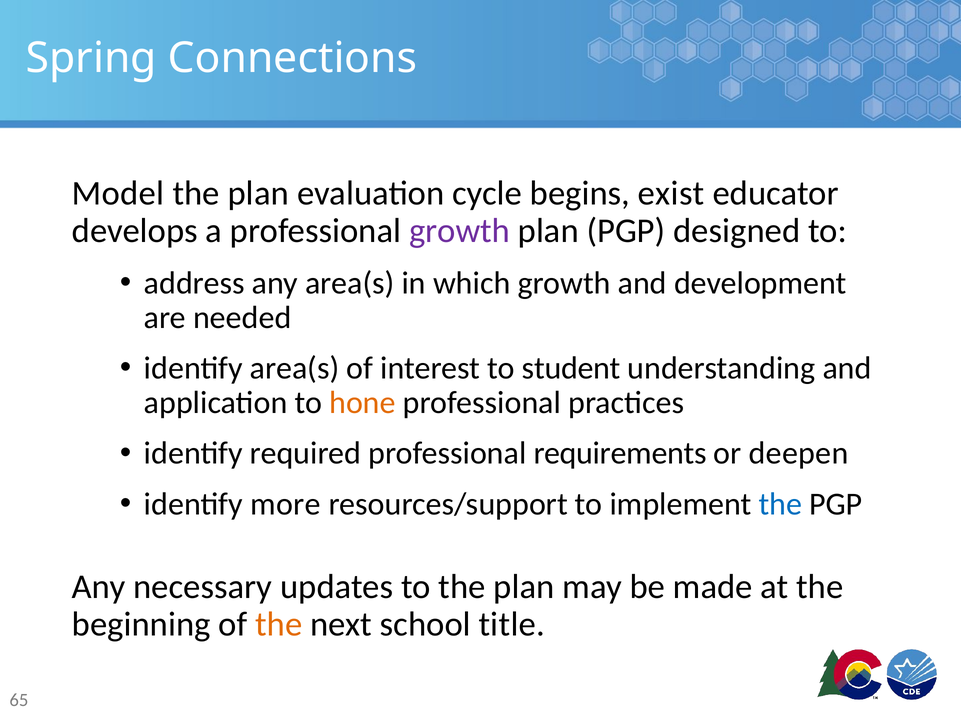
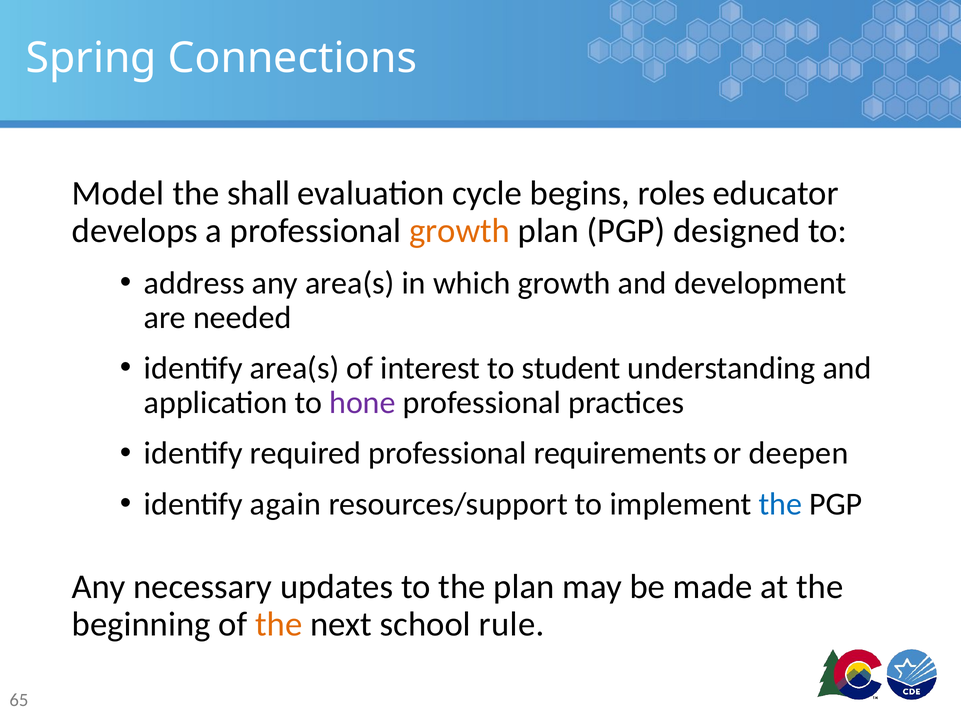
plan: plan -> shall (259, 193)
exist: exist -> roles (672, 193)
growth colour: purple -> orange (460, 231)
hone colour: orange -> purple (362, 403)
more: more -> again (286, 504)
title: title -> rule (512, 624)
